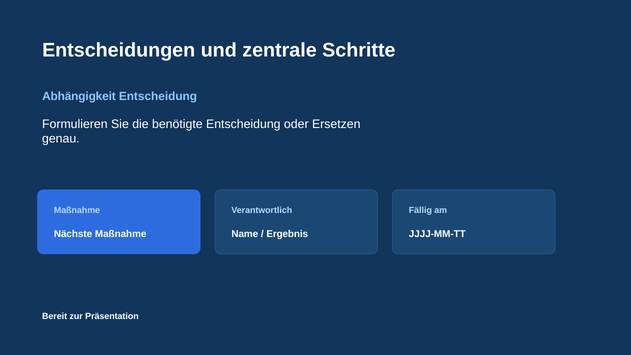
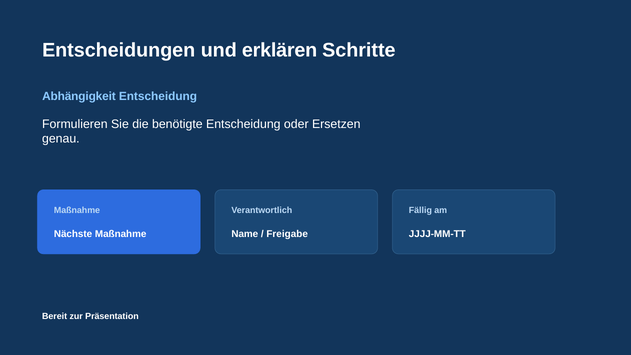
zentrale: zentrale -> erklären (280, 50)
Ergebnis: Ergebnis -> Freigabe (287, 234)
